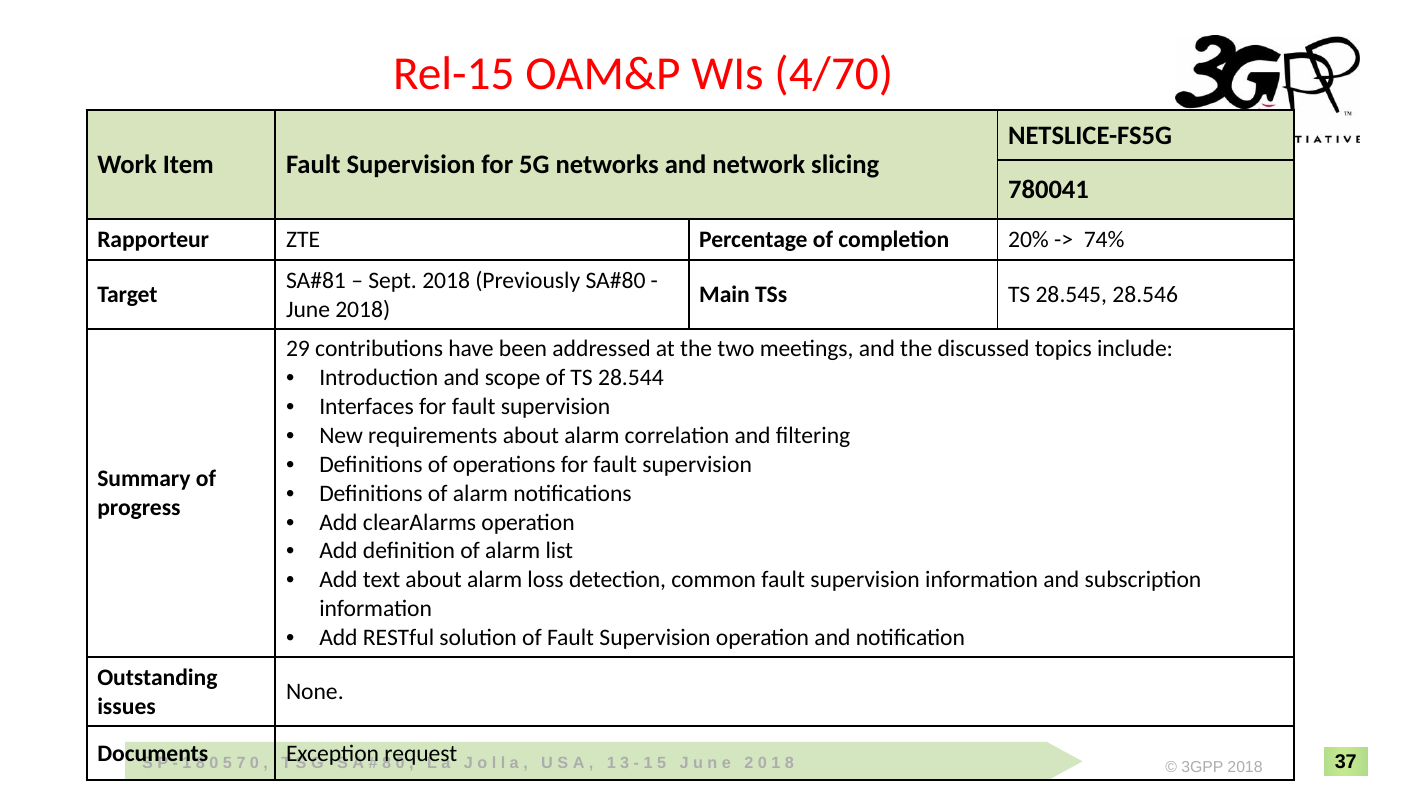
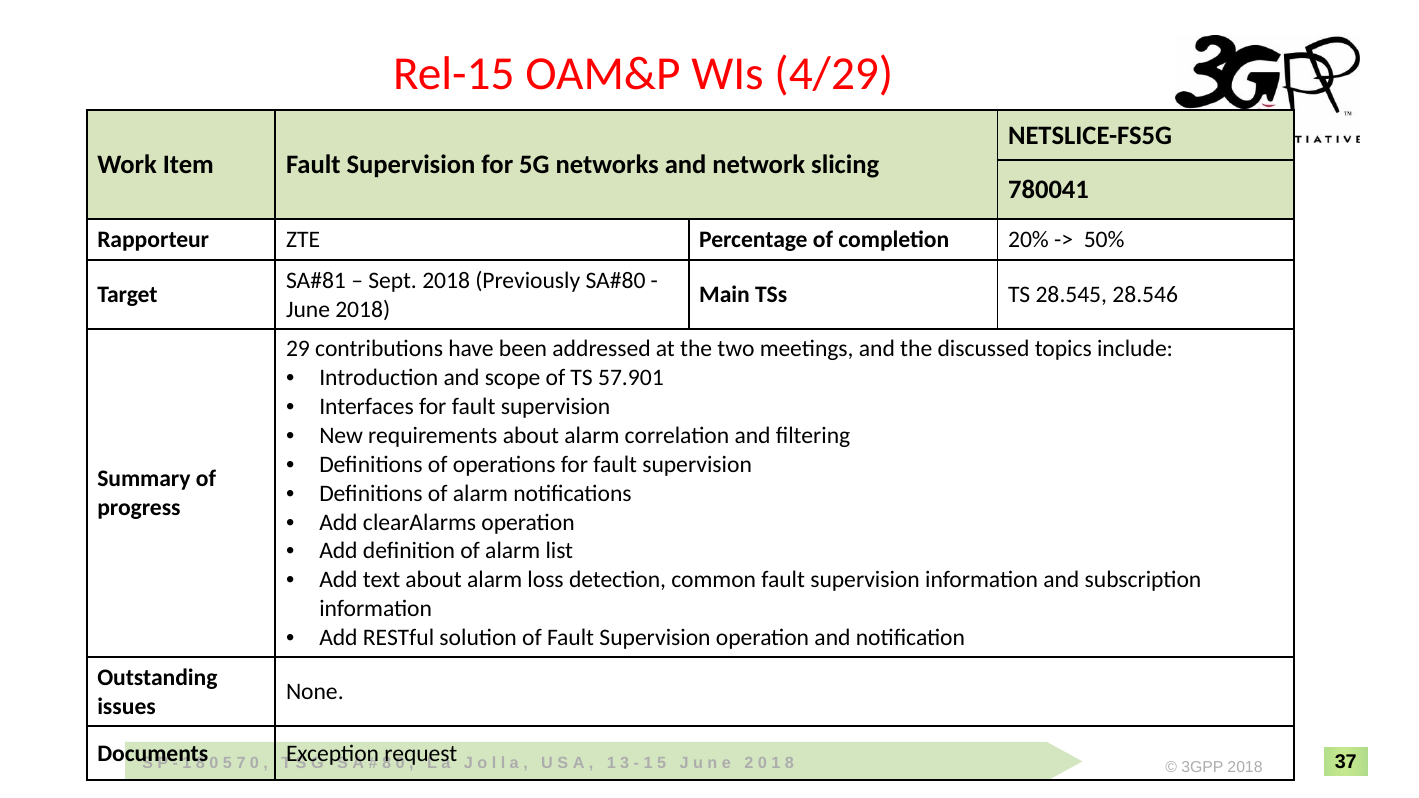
4/70: 4/70 -> 4/29 (834, 74)
74%: 74% -> 50% (1104, 240)
28.544: 28.544 -> 57.901 (631, 378)
